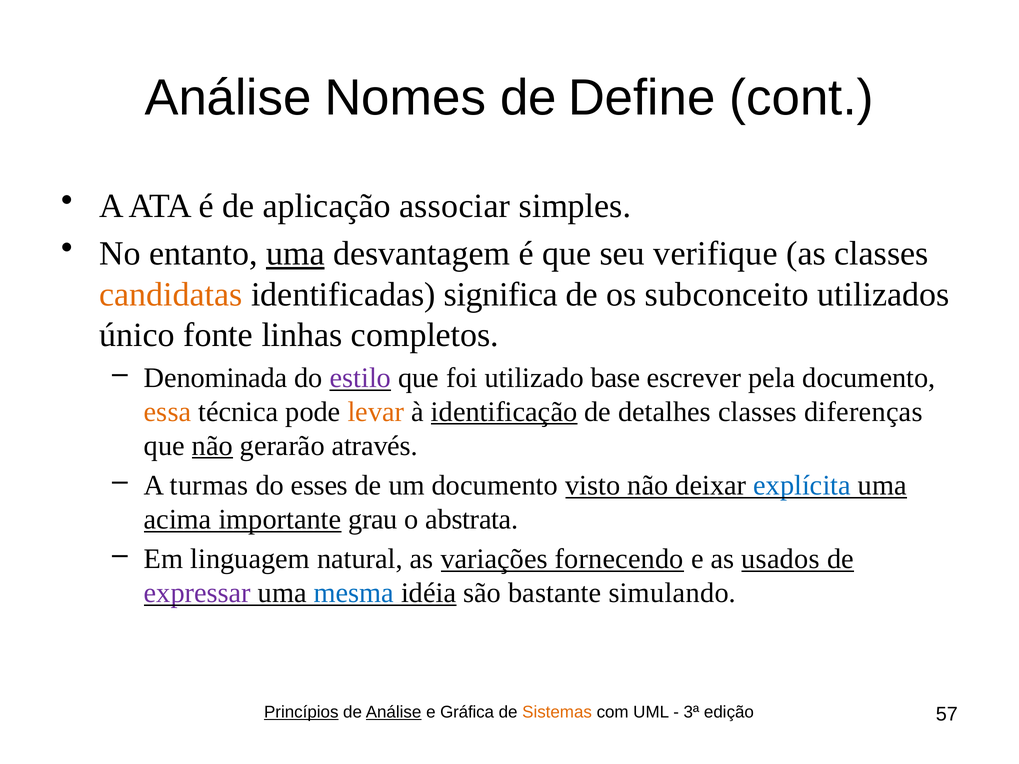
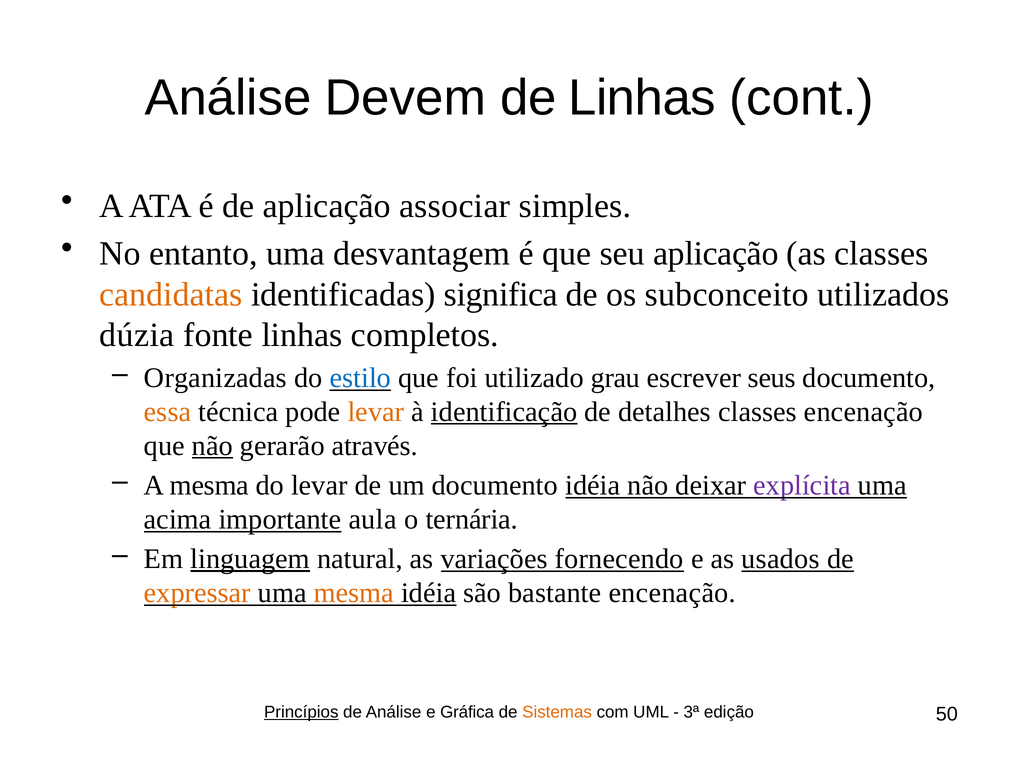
Nomes: Nomes -> Devem (405, 98)
de Define: Define -> Linhas (642, 98)
uma underline: present -> none (295, 254)
seu verifique: verifique -> aplicação (716, 254)
único: único -> dúzia (137, 335)
Denominada: Denominada -> Organizadas (215, 378)
estilo colour: purple -> blue (360, 378)
base: base -> grau (615, 378)
pela: pela -> seus (772, 378)
classes diferenças: diferenças -> encenação (863, 412)
A turmas: turmas -> mesma (209, 485)
do esses: esses -> levar (319, 485)
documento visto: visto -> idéia (593, 485)
explícita colour: blue -> purple (802, 485)
grau: grau -> aula (373, 519)
abstrata: abstrata -> ternária (472, 519)
linguagem underline: none -> present (250, 559)
expressar colour: purple -> orange (197, 593)
mesma colour: blue -> orange (354, 593)
bastante simulando: simulando -> encenação (672, 593)
Análise underline: present -> none (394, 712)
57: 57 -> 50 (947, 714)
